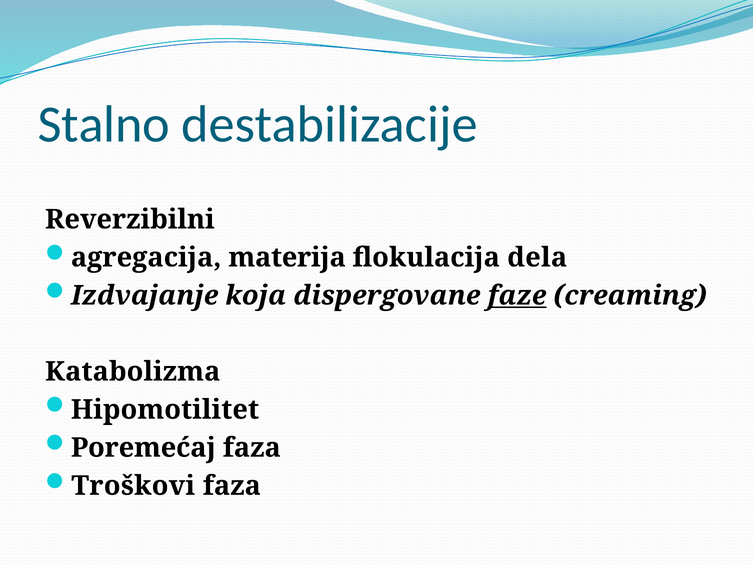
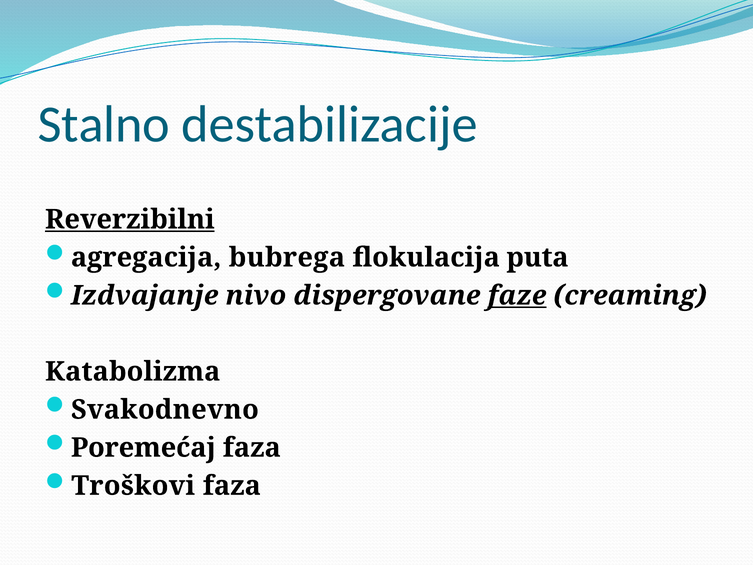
Reverzibilni underline: none -> present (130, 219)
materija: materija -> bubrega (287, 257)
dela: dela -> puta (537, 257)
koja: koja -> nivo (256, 295)
Hipomotilitet: Hipomotilitet -> Svakodnevno (165, 410)
